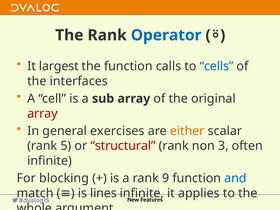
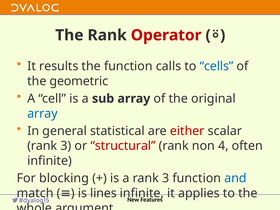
Operator colour: blue -> red (166, 35)
largest: largest -> results (59, 66)
interfaces: interfaces -> geometric (79, 81)
array colour: red -> blue (42, 114)
exercises: exercises -> statistical (117, 131)
either colour: orange -> red (187, 131)
5: 5 -> 3 (66, 146)
3: 3 -> 4 (223, 146)
a rank 9: 9 -> 3 (166, 178)
